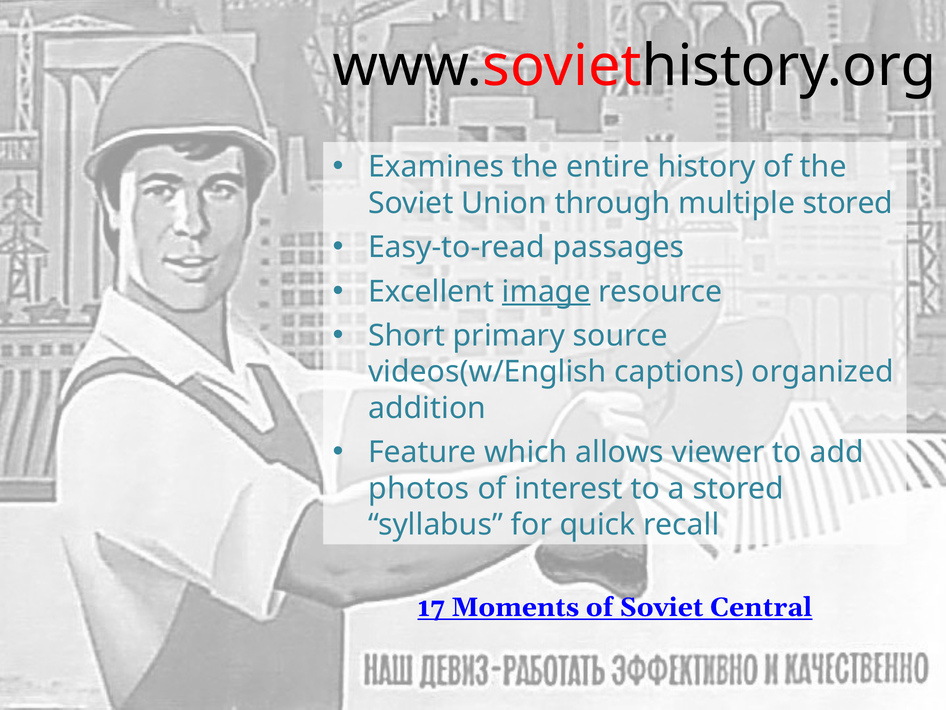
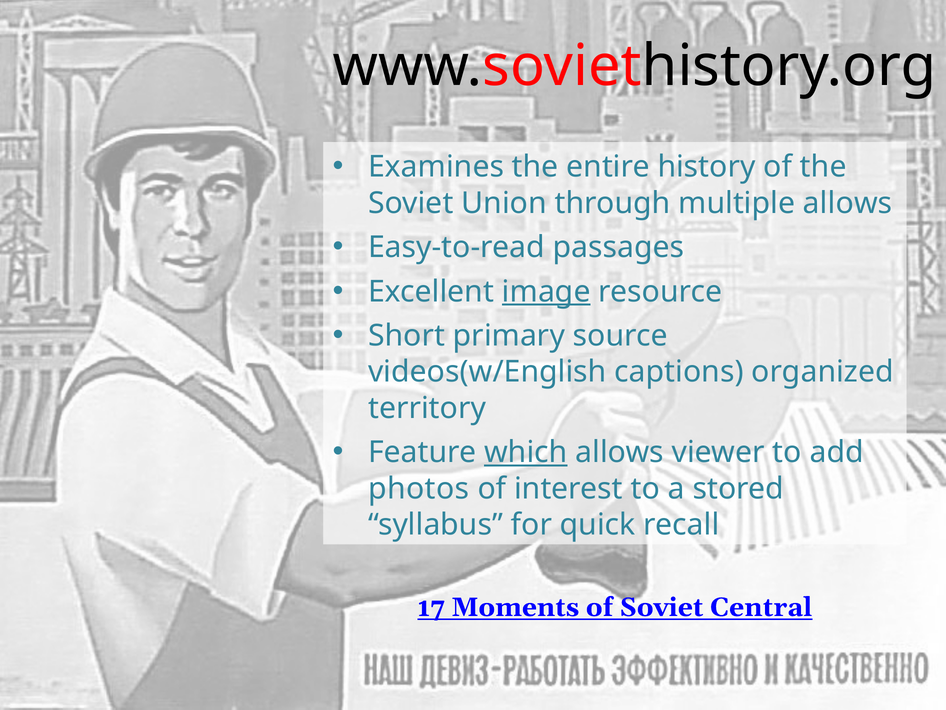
multiple stored: stored -> allows (848, 203)
addition: addition -> territory (427, 408)
which underline: none -> present (526, 452)
